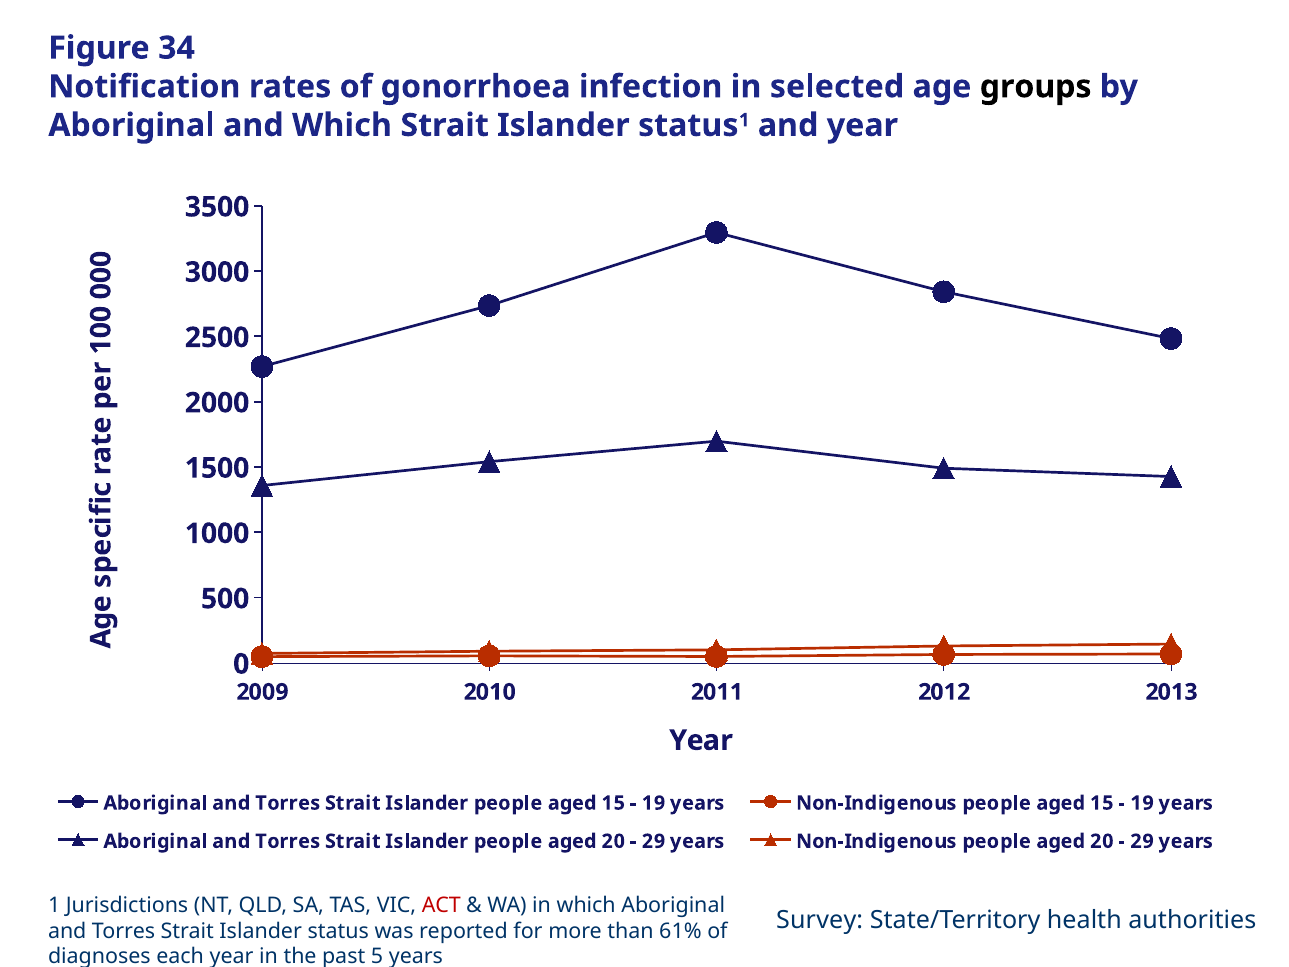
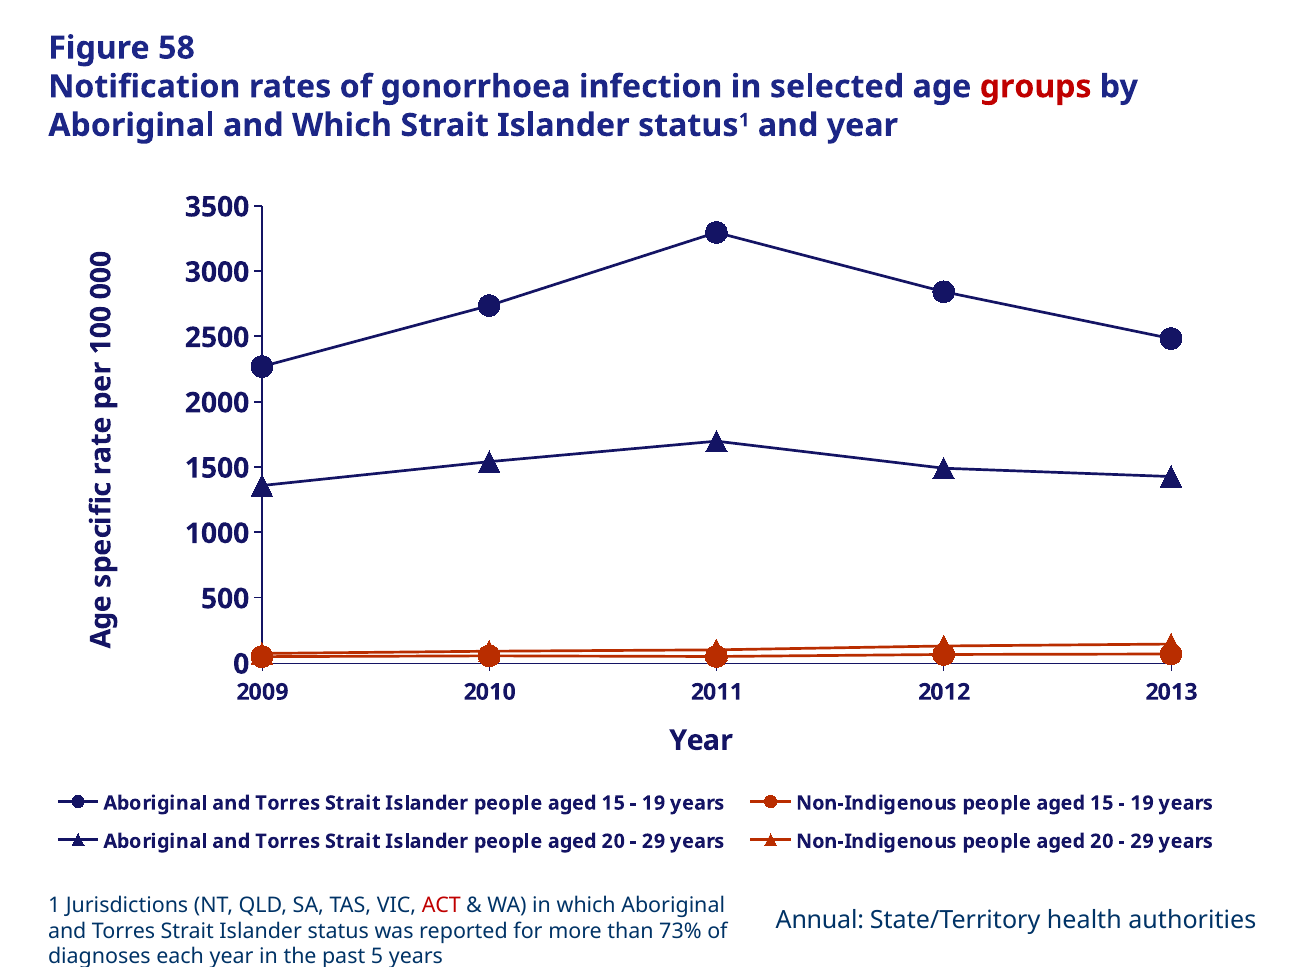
34: 34 -> 58 (177, 48)
groups colour: black -> red (1036, 87)
Survey: Survey -> Annual (820, 920)
61%: 61% -> 73% (680, 931)
